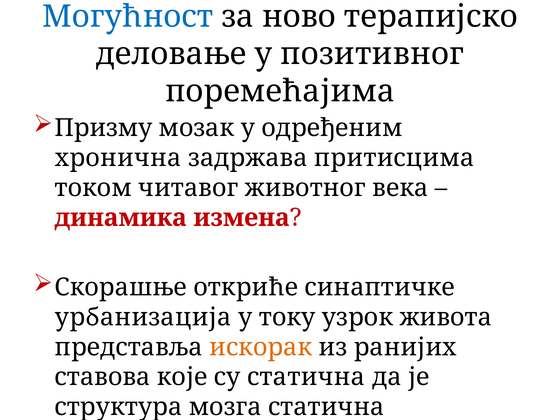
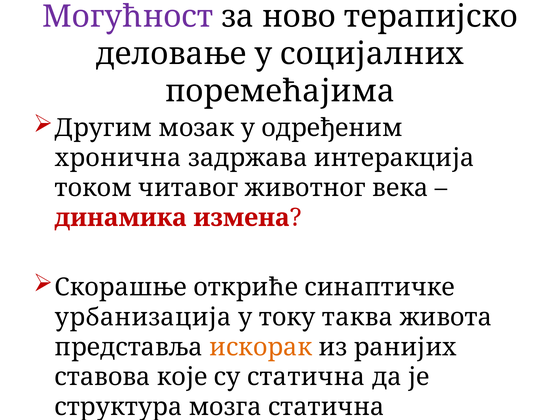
Могућност colour: blue -> purple (128, 17)
позитивног: позитивног -> социјалних (372, 54)
Призму: Призму -> Другим (103, 128)
притисцима: притисцима -> интеракција (394, 158)
узрок: узрок -> таква (357, 317)
